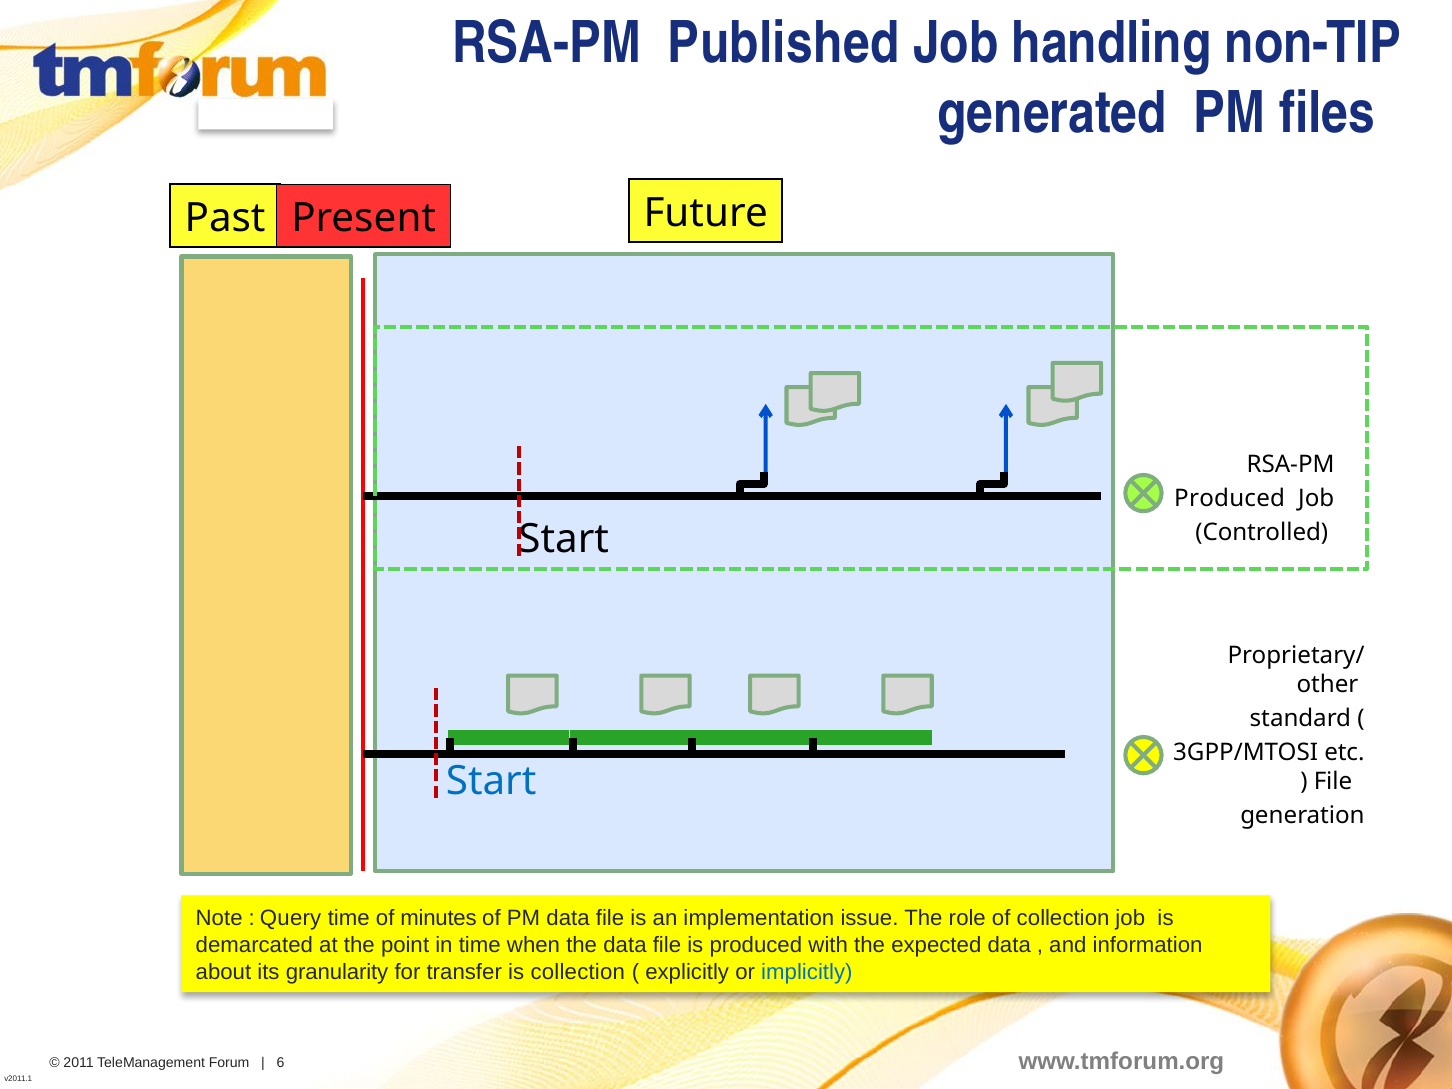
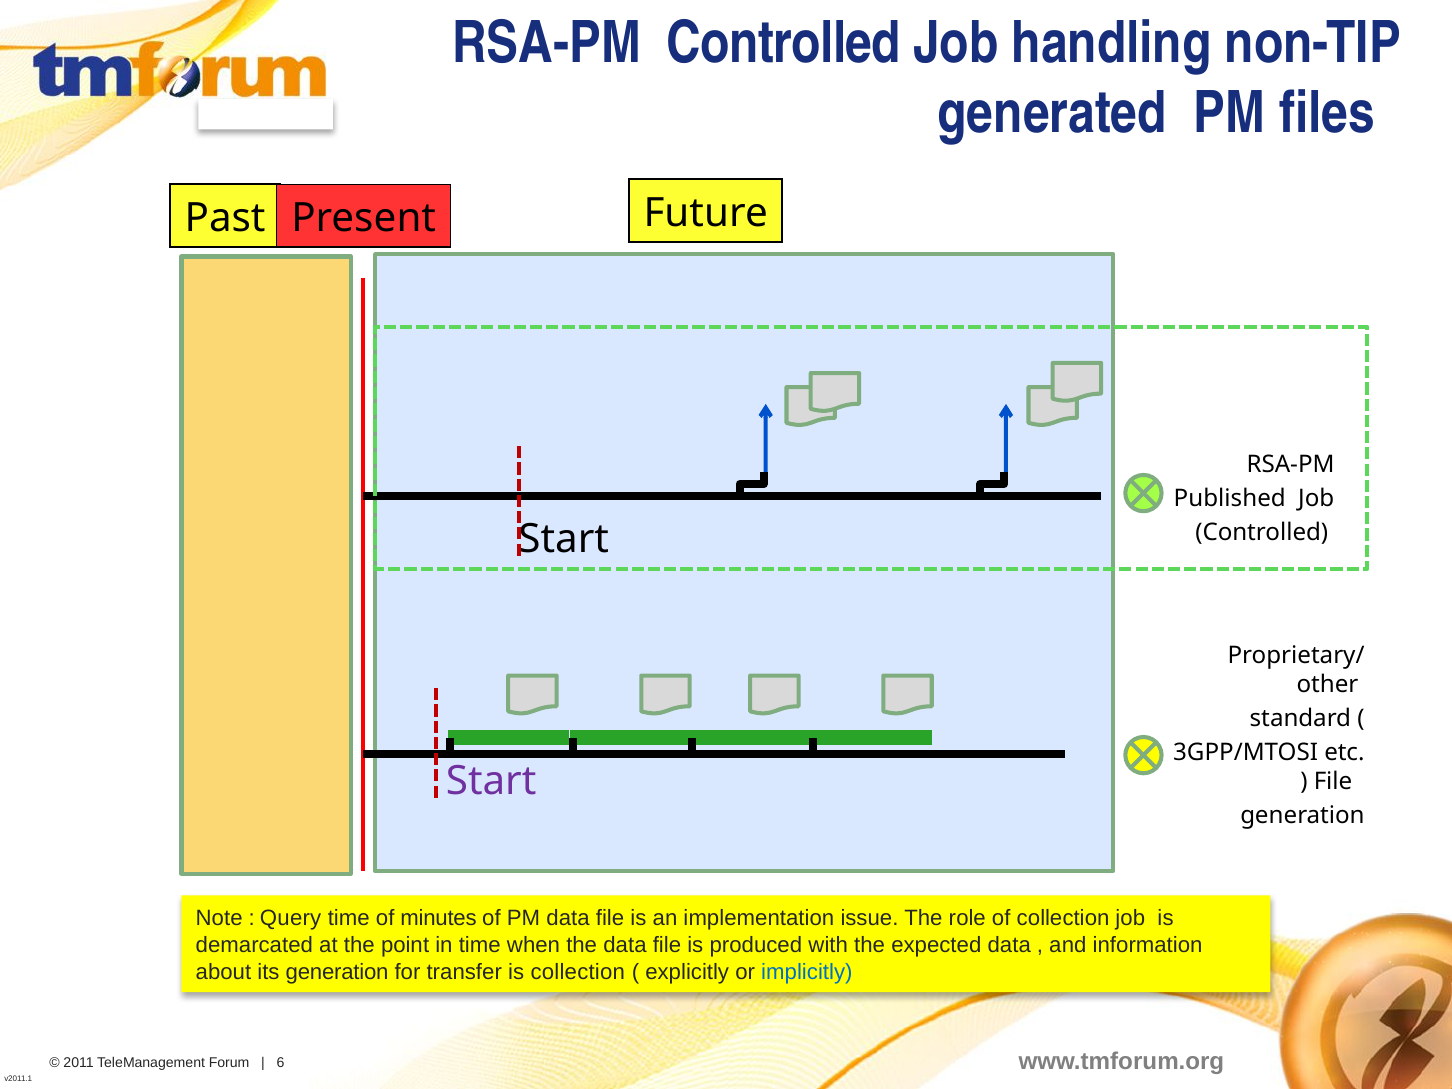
RSA-PM Published: Published -> Controlled (784, 43)
Produced: Produced -> Published (1230, 498)
Start colour: blue -> purple (491, 781)
its granularity: granularity -> generation (337, 972)
